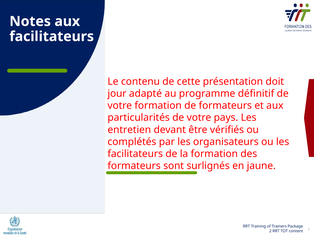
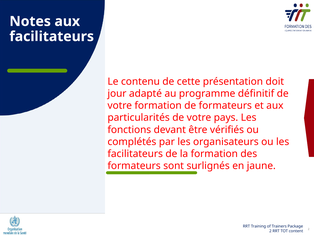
entretien: entretien -> fonctions (129, 129)
